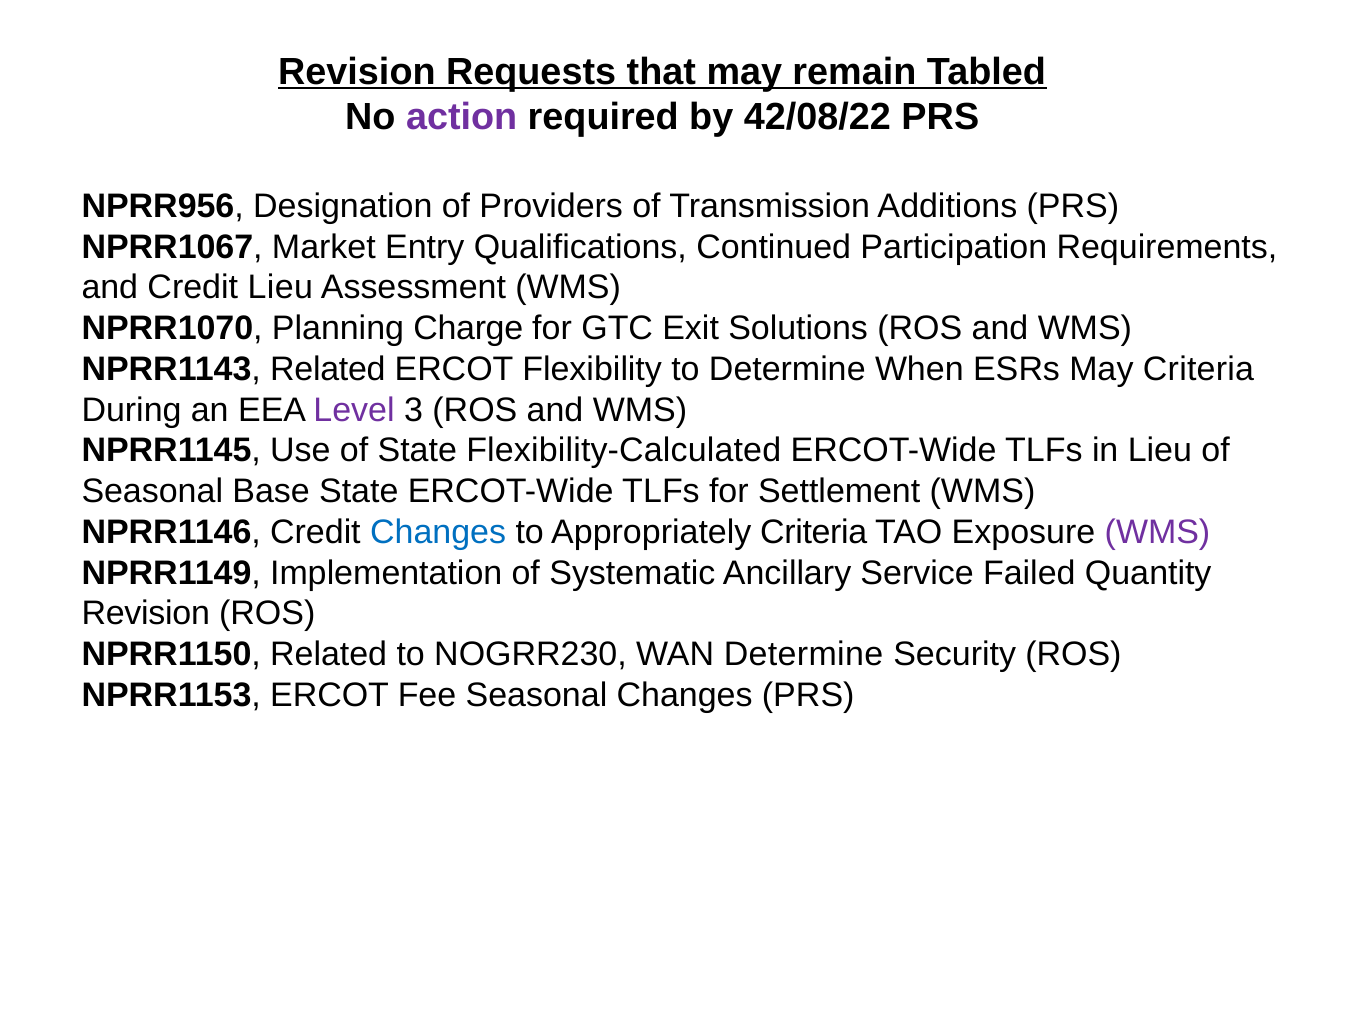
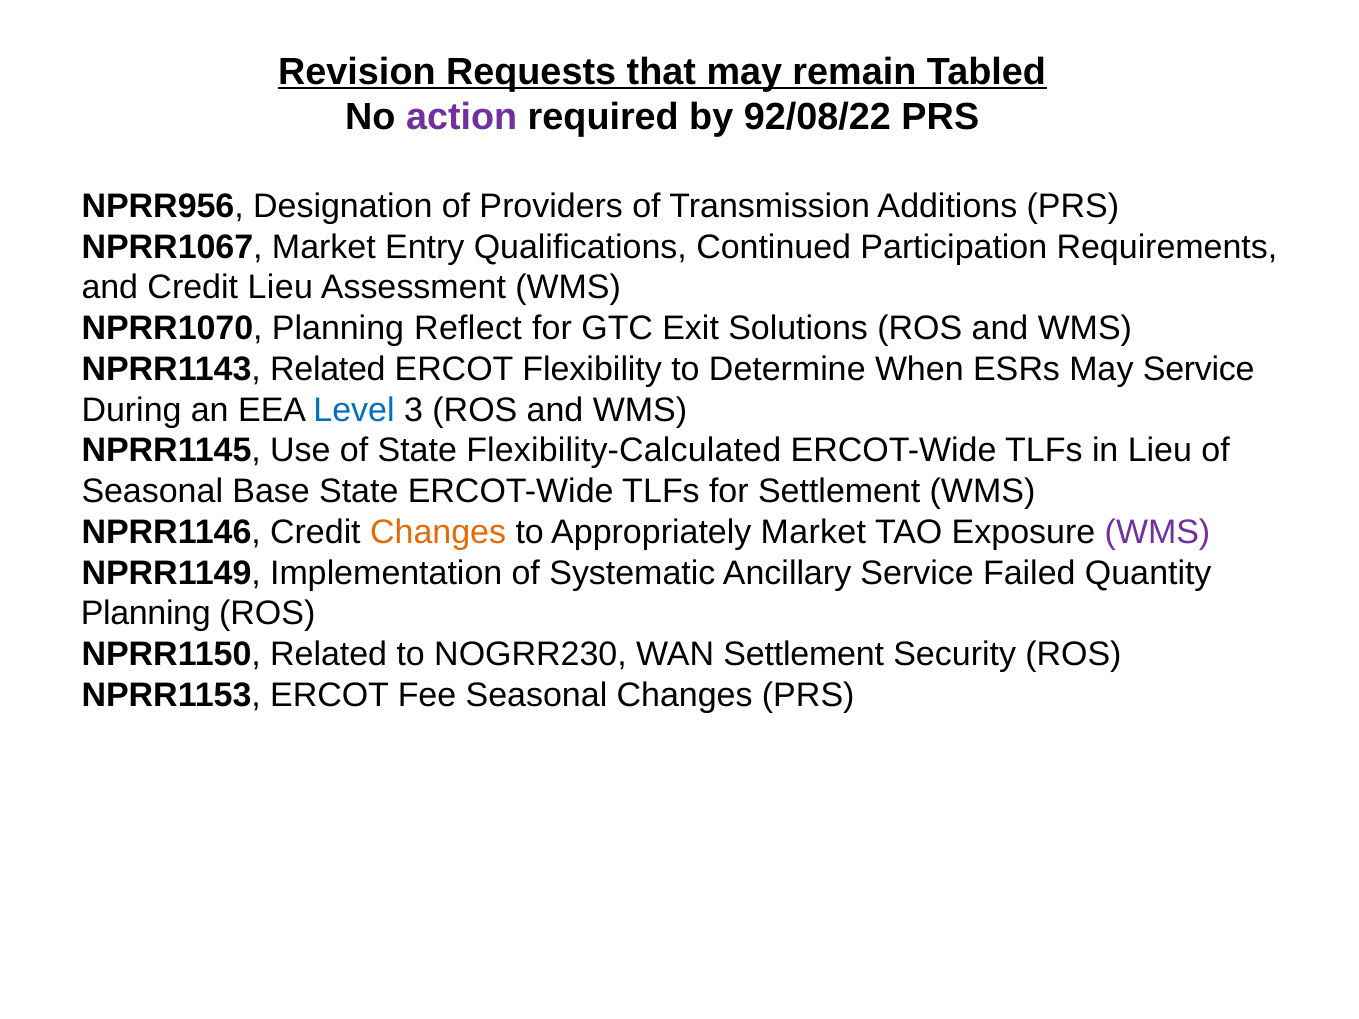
42/08/22: 42/08/22 -> 92/08/22 (817, 117)
Charge: Charge -> Reflect (468, 329)
May Criteria: Criteria -> Service (1199, 369)
Level colour: purple -> blue (354, 410)
Changes colour: blue -> orange (438, 532)
Appropriately Criteria: Criteria -> Market (813, 532)
Revision: Revision -> Planning (146, 614)
WAN Determine: Determine -> Settlement (804, 655)
